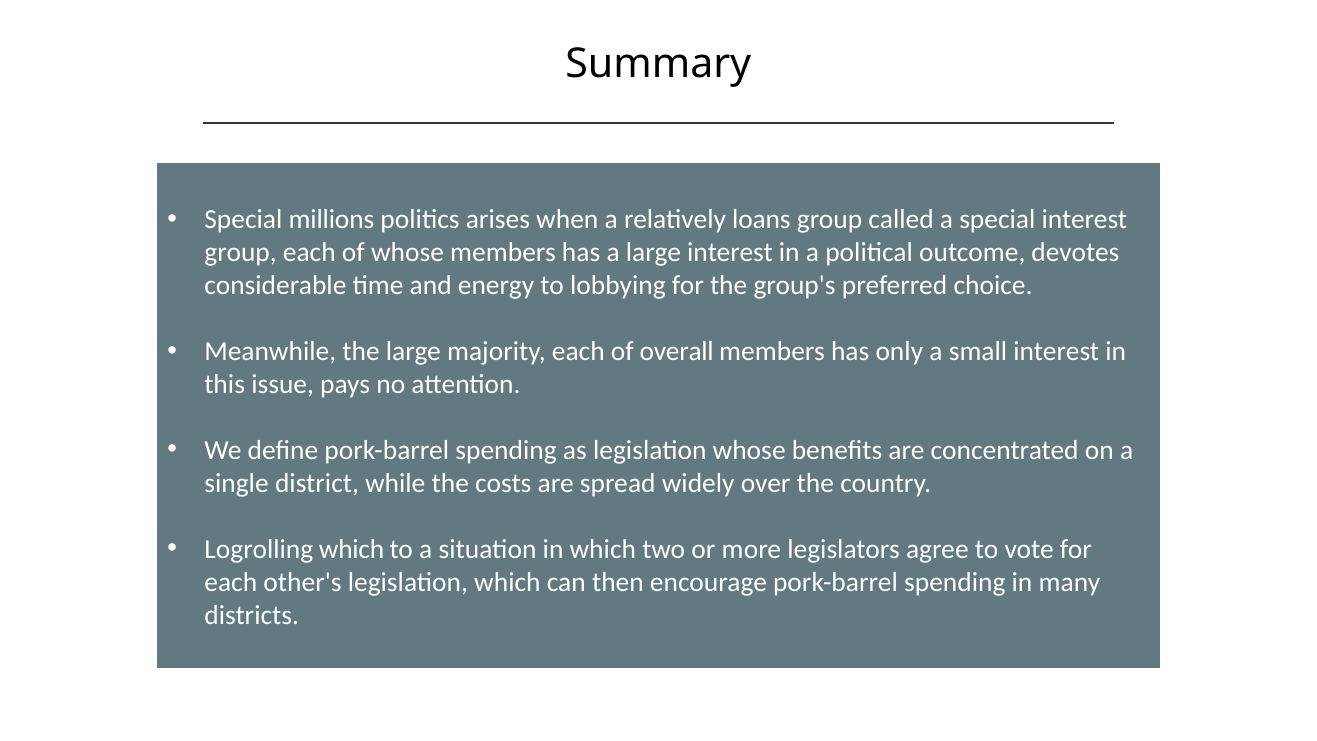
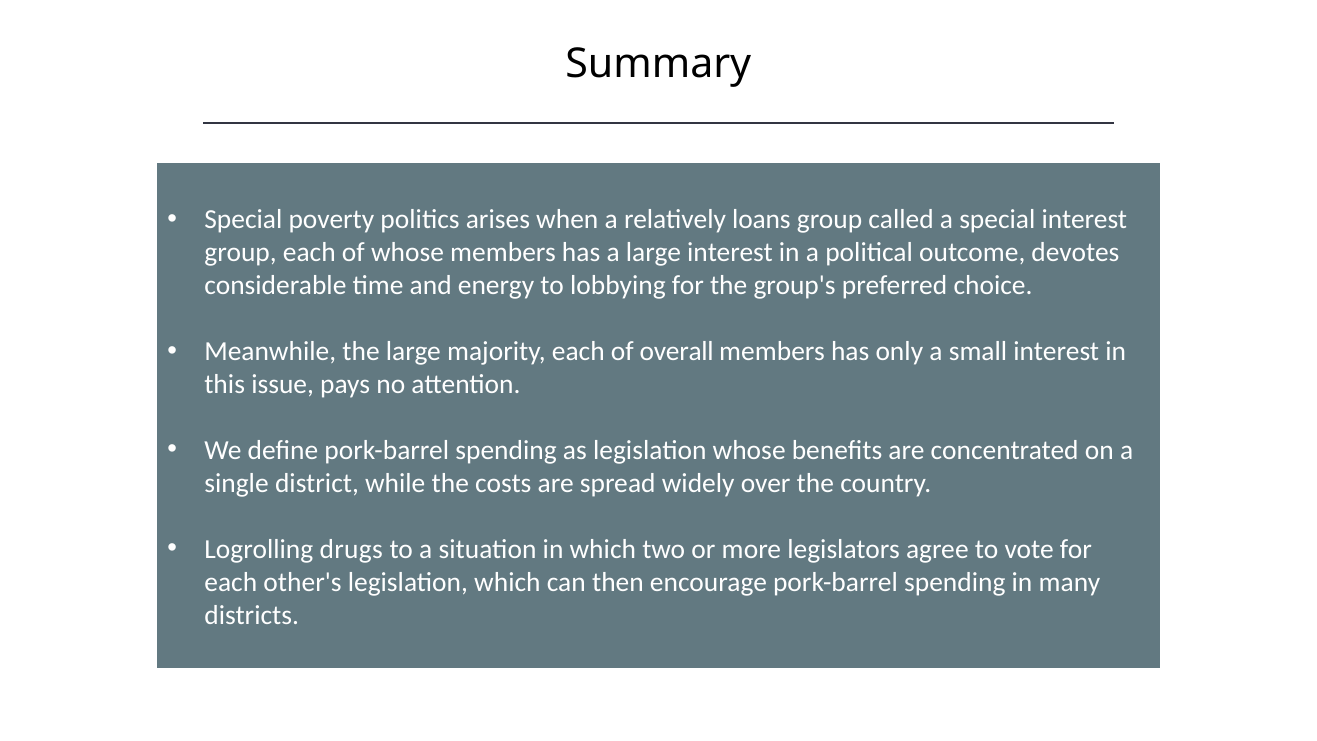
millions: millions -> poverty (331, 220)
Logrolling which: which -> drugs (351, 549)
